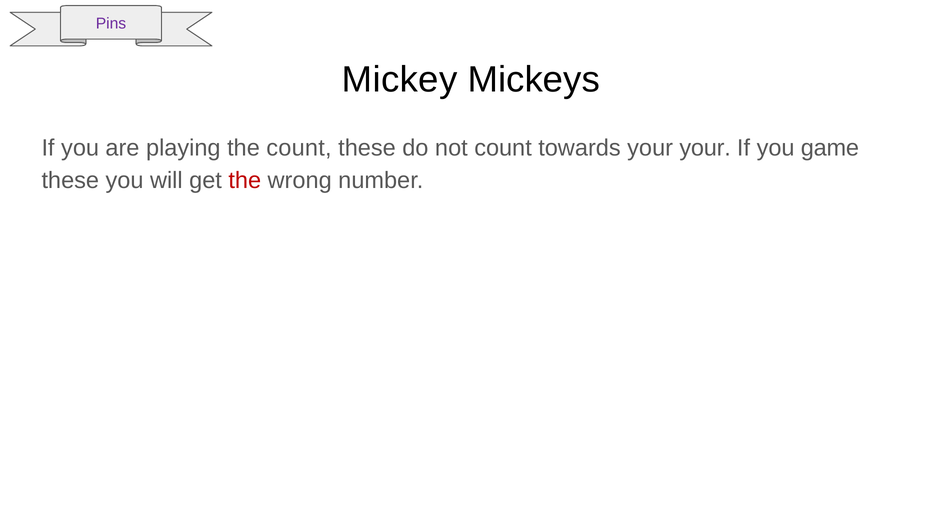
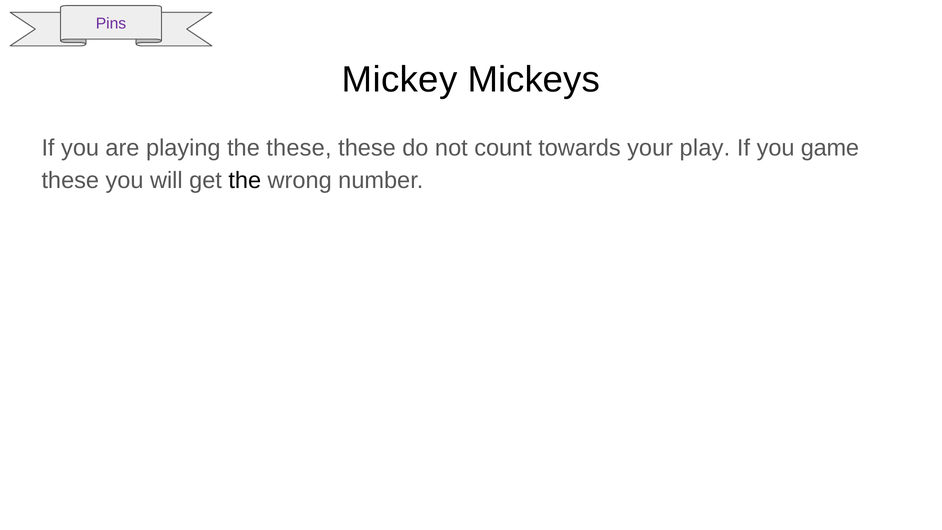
the count: count -> these (299, 148)
your your: your -> play (705, 148)
the colour: red -> black (245, 181)
